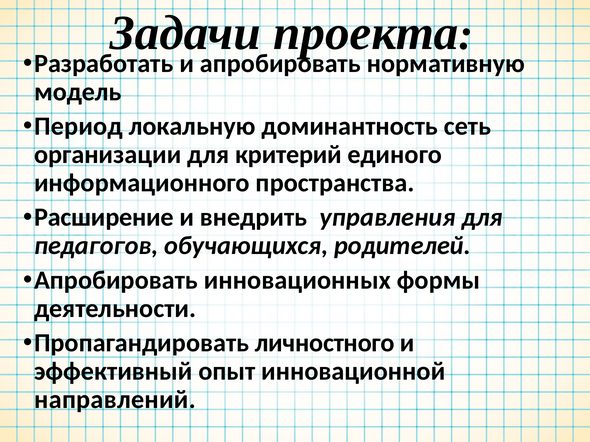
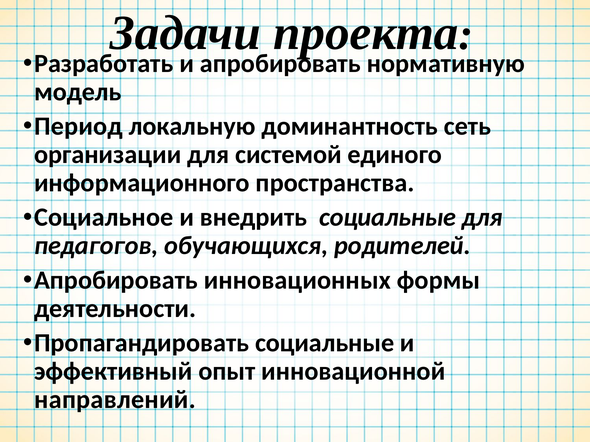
критерий: критерий -> системой (289, 155)
Расширение: Расширение -> Социальное (104, 218)
внедрить управления: управления -> социальные (388, 218)
Пропагандировать личностного: личностного -> социальные (325, 343)
